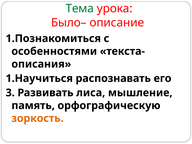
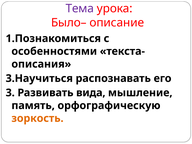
Тема colour: green -> purple (80, 8)
1.Научиться: 1.Научиться -> 3.Научиться (39, 78)
лиса: лиса -> вида (91, 93)
